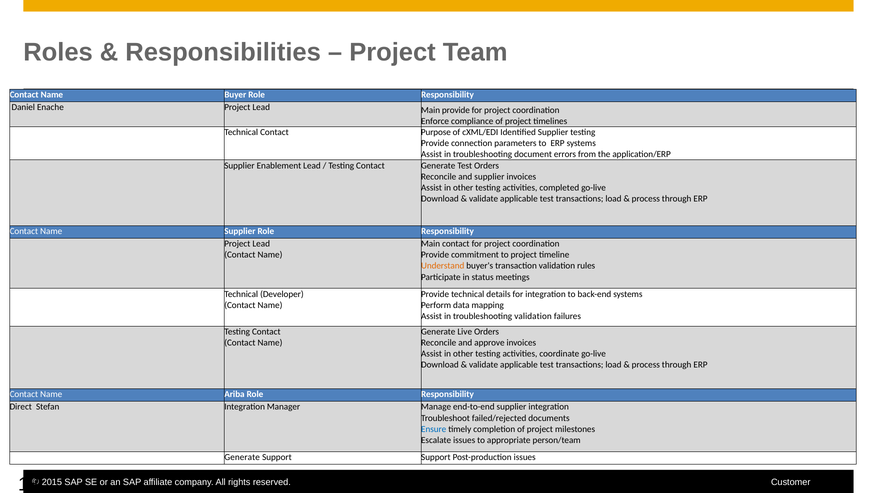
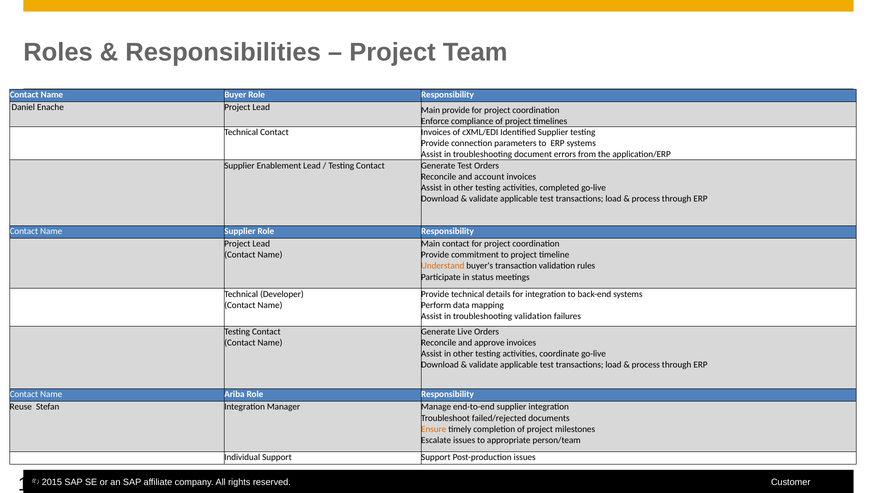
Contact Purpose: Purpose -> Invoices (436, 132)
and supplier: supplier -> account (489, 177)
Direct: Direct -> Reuse (21, 407)
Ensure colour: blue -> orange (434, 429)
Generate: Generate -> Individual (242, 457)
